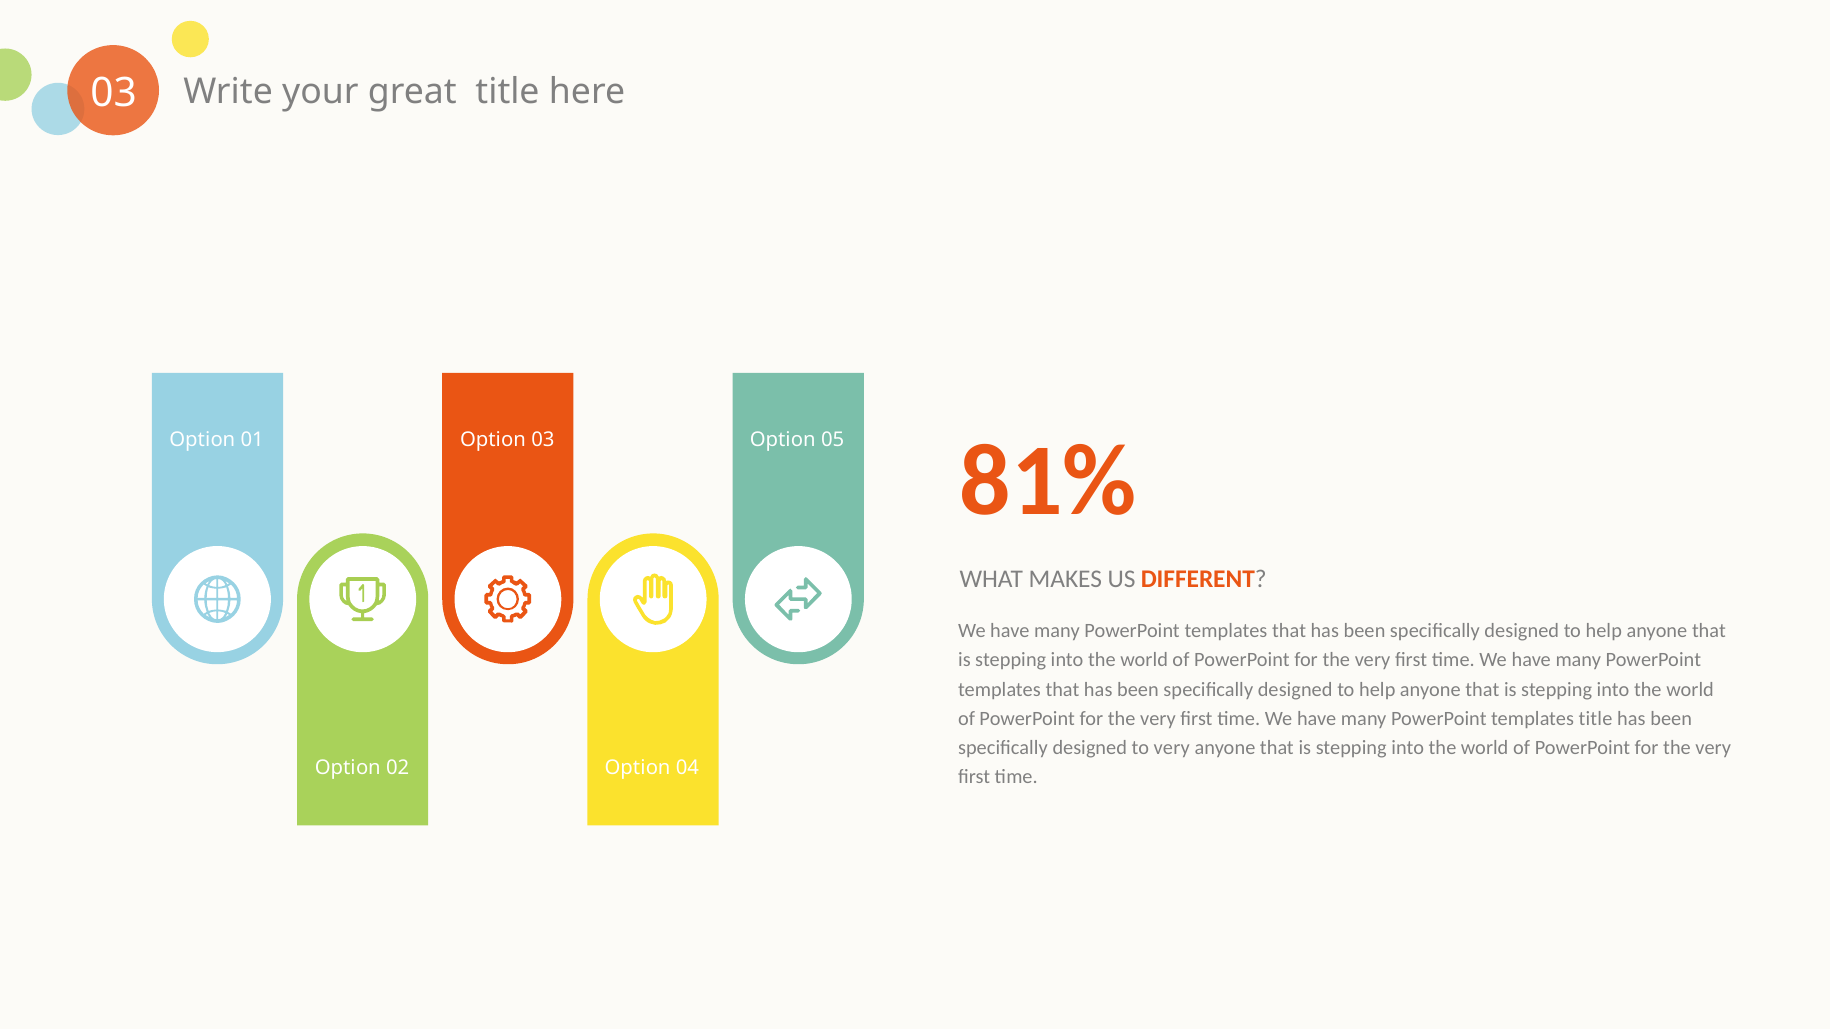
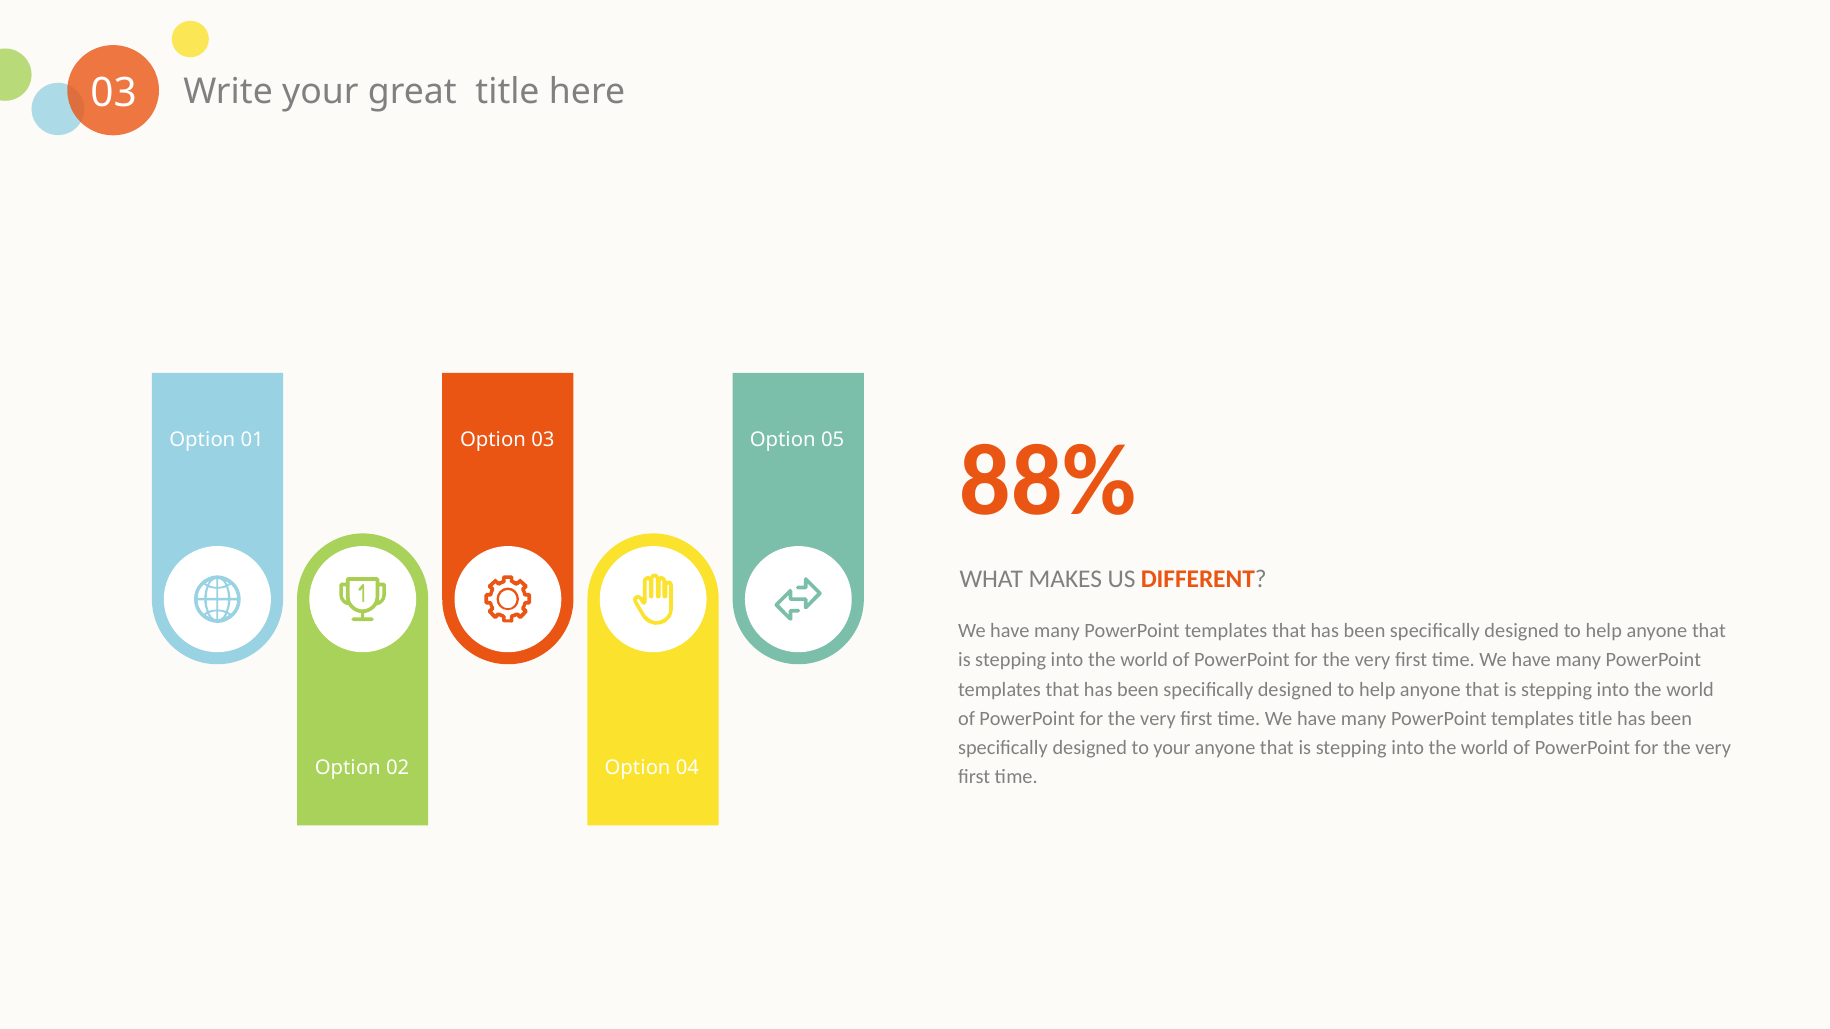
81%: 81% -> 88% (1048, 481)
to very: very -> your (1172, 748)
